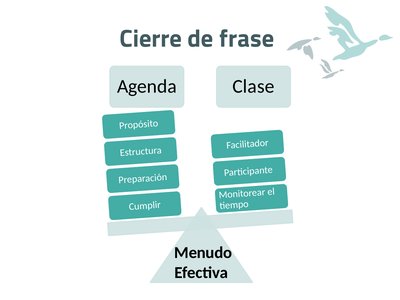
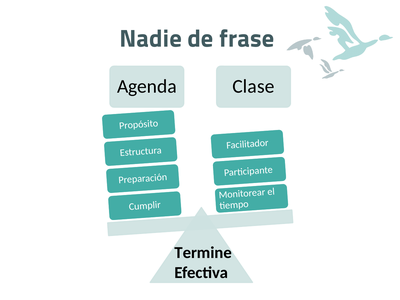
Cierre: Cierre -> Nadie (151, 39)
Menudo: Menudo -> Termine (203, 253)
